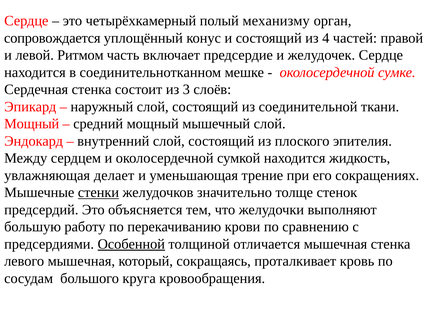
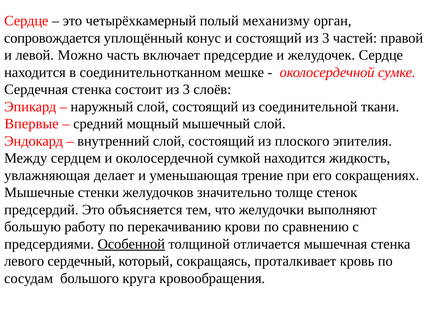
состоящий из 4: 4 -> 3 (326, 38)
Ритмом: Ритмом -> Можно (80, 55)
Мощный: Мощный -> Впервые (32, 124)
стенки underline: present -> none (98, 192)
левого мышечная: мышечная -> сердечный (81, 261)
